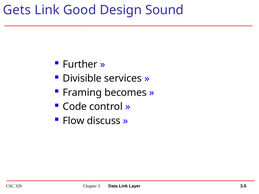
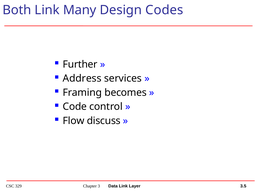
Gets: Gets -> Both (17, 10)
Good: Good -> Many (80, 10)
Sound: Sound -> Codes (164, 10)
Divisible: Divisible -> Address (82, 79)
